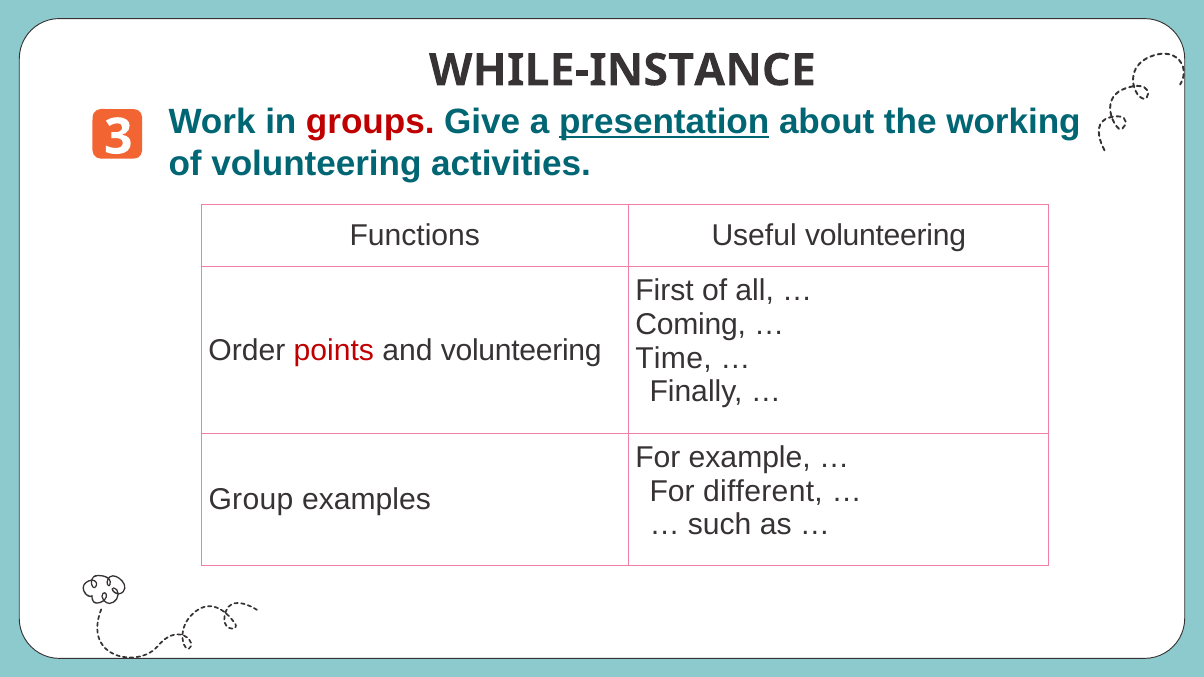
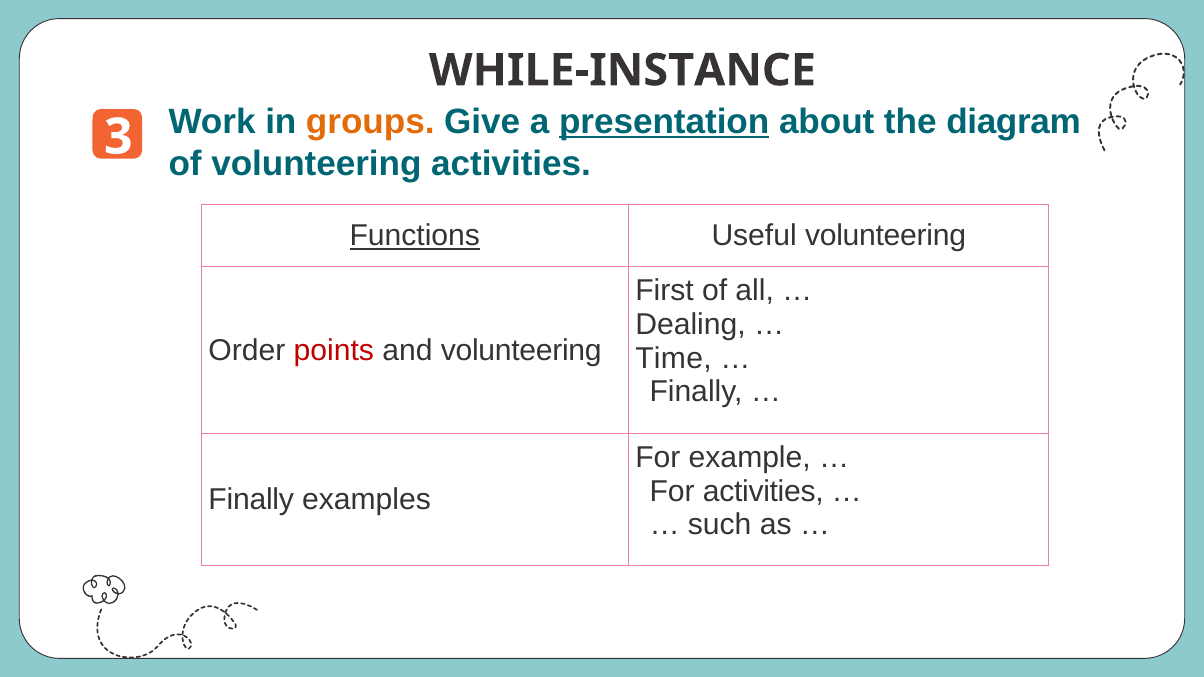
groups colour: red -> orange (370, 122)
working: working -> diagram (1014, 122)
Functions underline: none -> present (415, 236)
Coming: Coming -> Dealing (690, 325)
For different: different -> activities (763, 492)
Group: Group -> Finally (251, 500)
